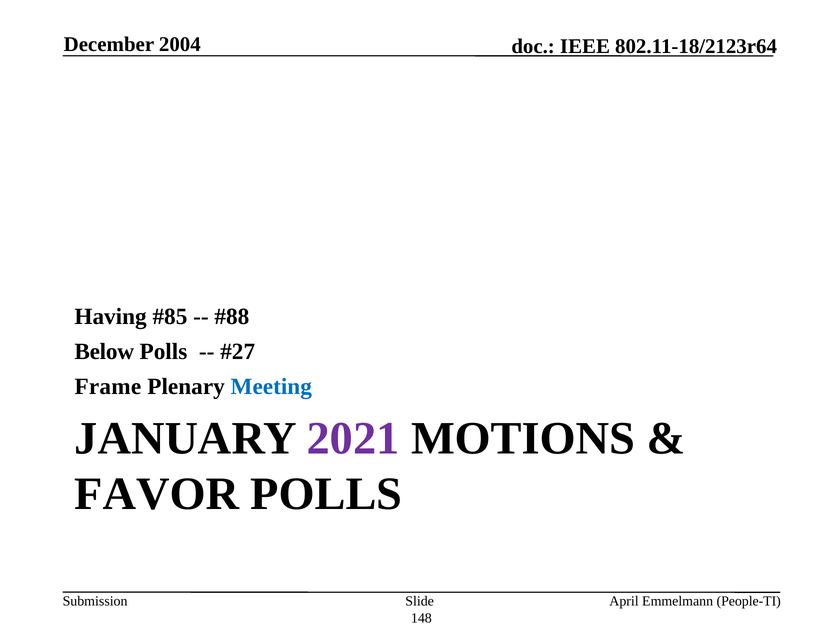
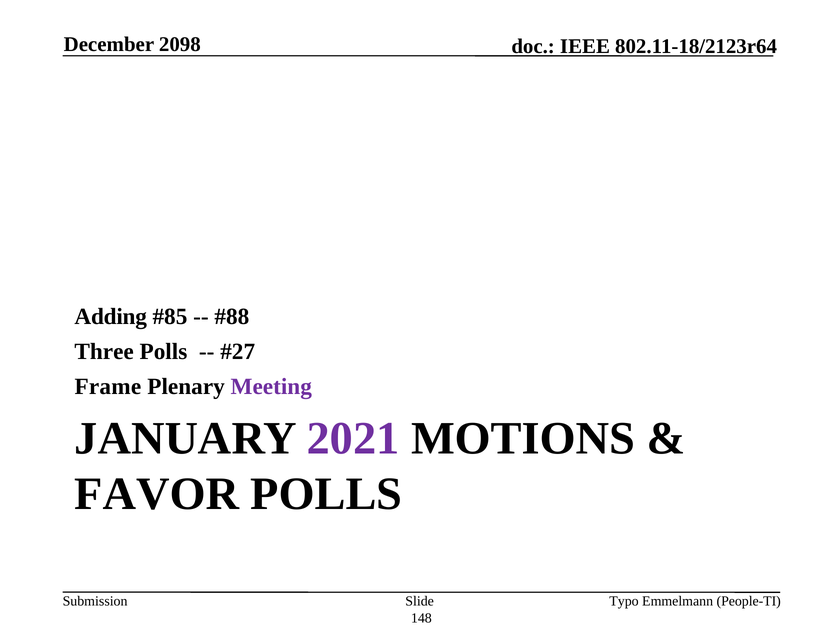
2004: 2004 -> 2098 (180, 44)
Having: Having -> Adding (111, 317)
Below: Below -> Three (104, 351)
Meeting colour: blue -> purple (271, 386)
April: April -> Typo (624, 601)
